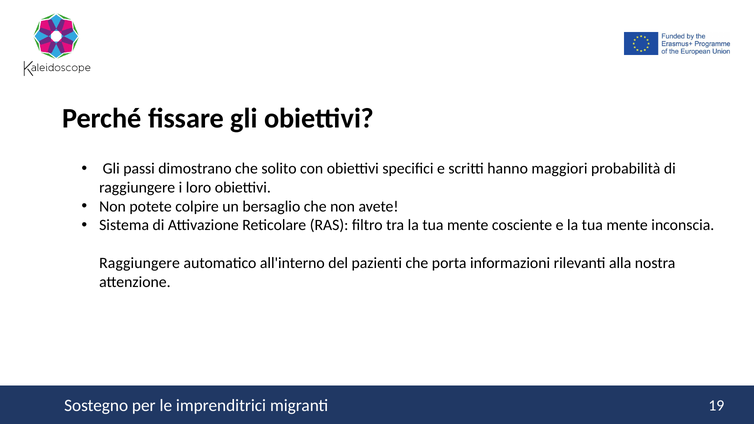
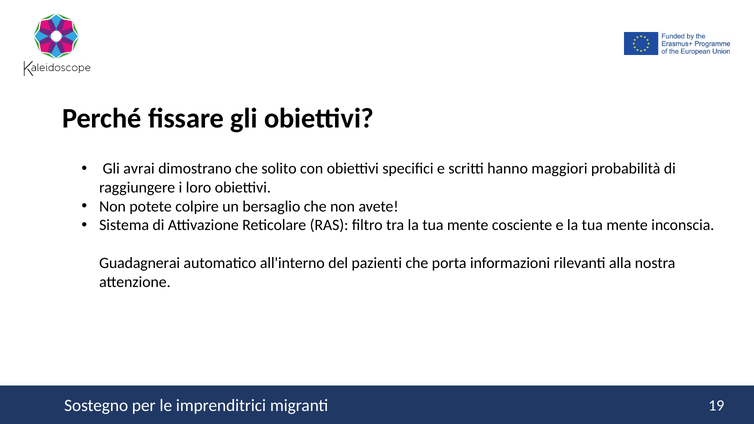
passi: passi -> avrai (139, 169)
Raggiungere: Raggiungere -> Guadagnerai (140, 263)
